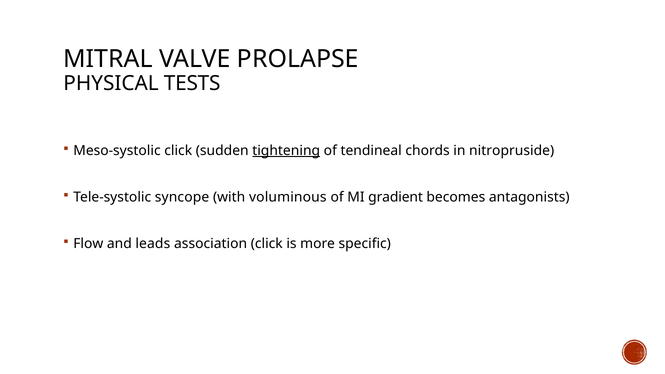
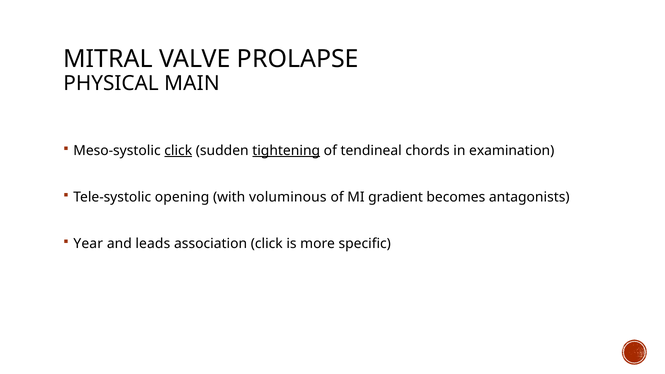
TESTS: TESTS -> MAIN (192, 84)
click underline: none -> present (178, 151)
nitropruside: nitropruside -> examination (512, 151)
syncope: syncope -> opening (182, 197)
Flow: Flow -> Year (88, 244)
